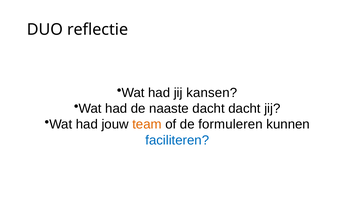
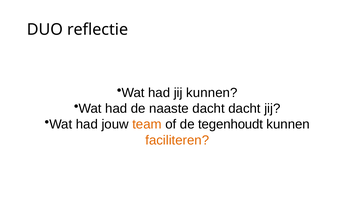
jij kansen: kansen -> kunnen (212, 93)
formuleren: formuleren -> tegenhoudt (231, 124)
faciliteren colour: blue -> orange (177, 140)
